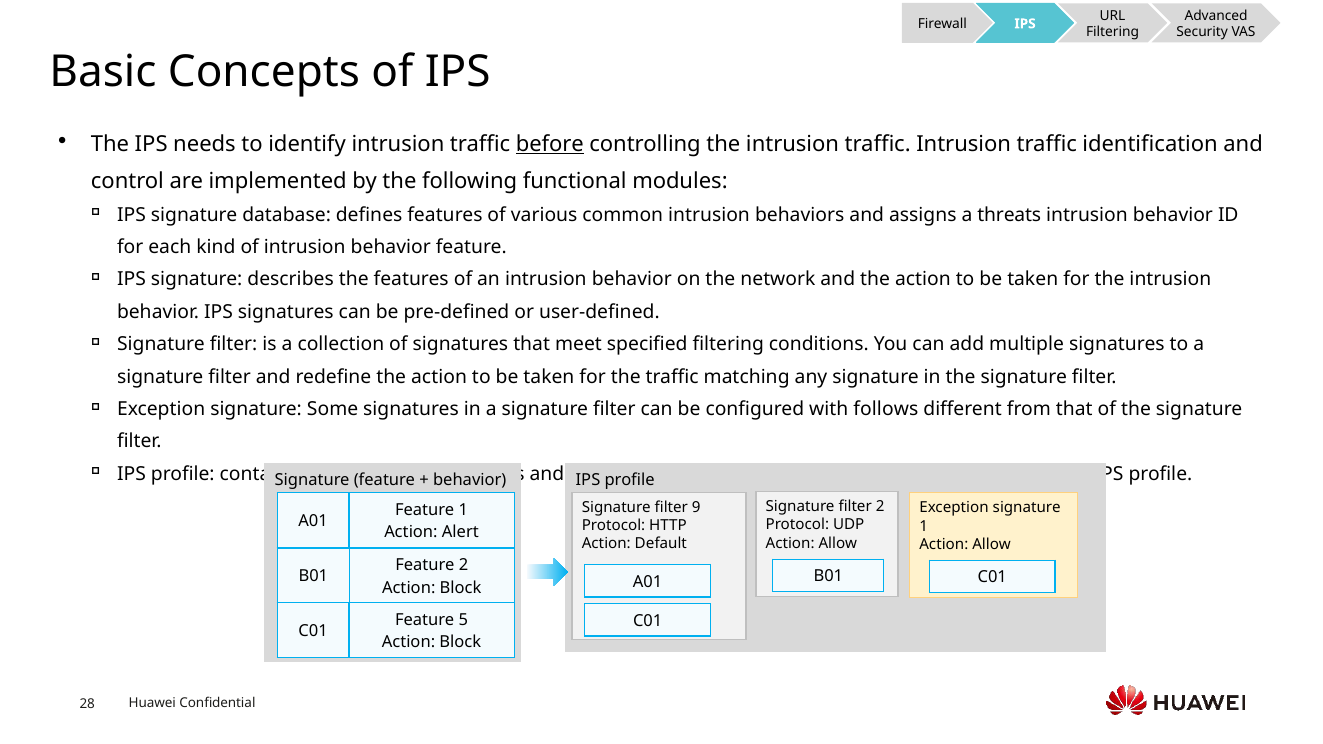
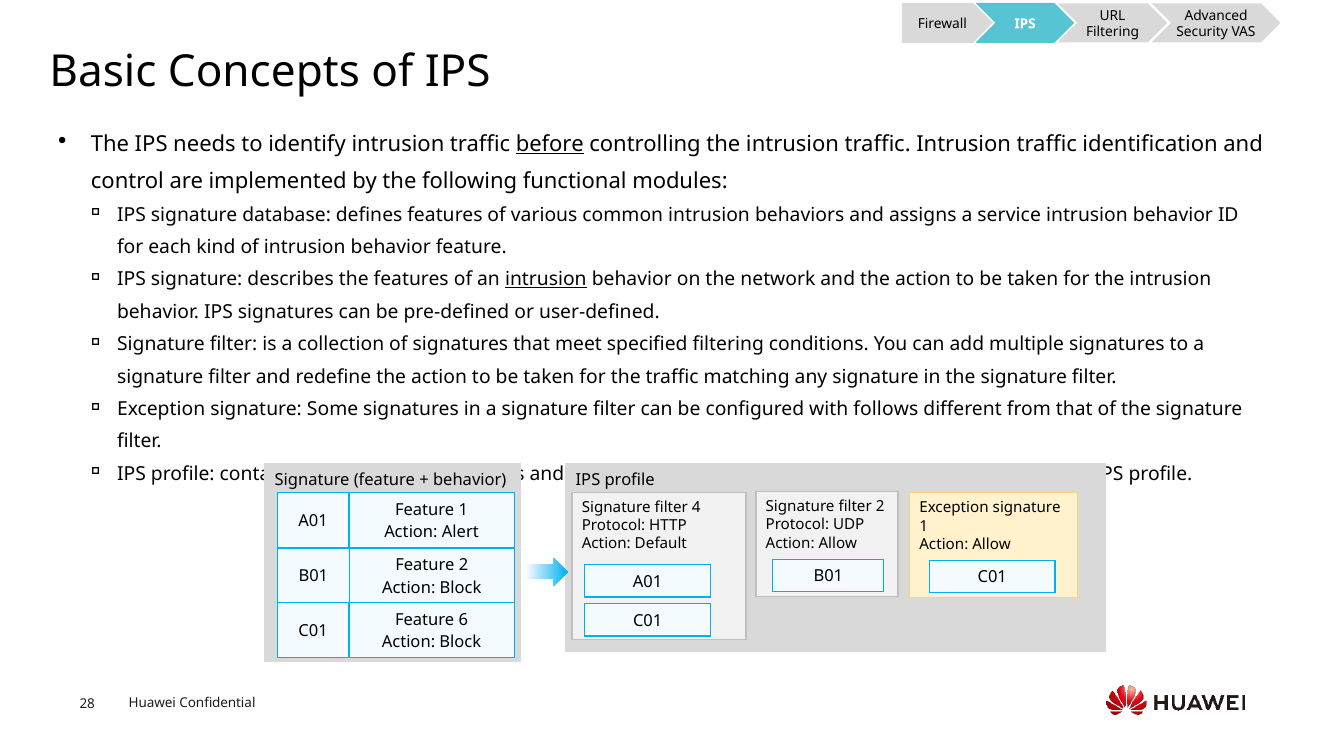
threats: threats -> service (1009, 215)
intrusion underline: none -> present (546, 280)
9: 9 -> 4 (696, 508)
5: 5 -> 6 (463, 620)
